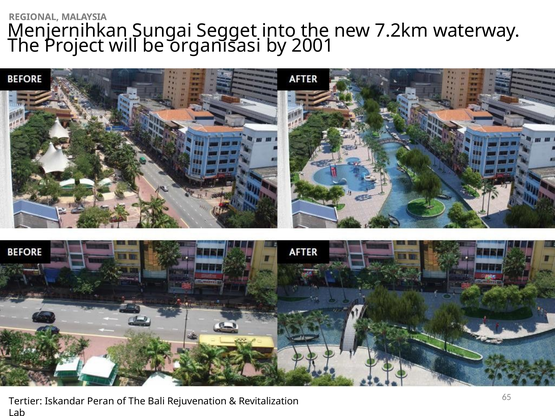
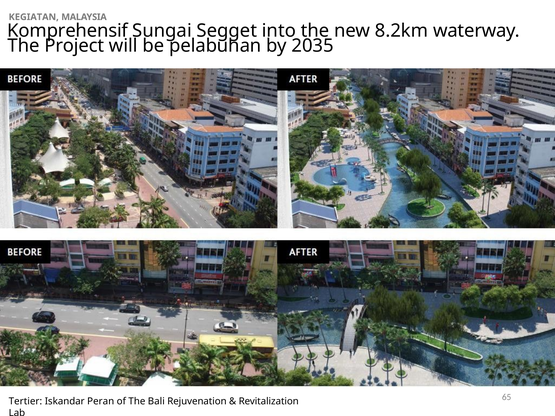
REGIONAL: REGIONAL -> KEGIATAN (34, 17)
Menjernihkan: Menjernihkan -> Komprehensif (68, 31)
7.2km: 7.2km -> 8.2km (402, 31)
organisasi: organisasi -> pelabuhan (215, 46)
2001: 2001 -> 2035 (313, 46)
